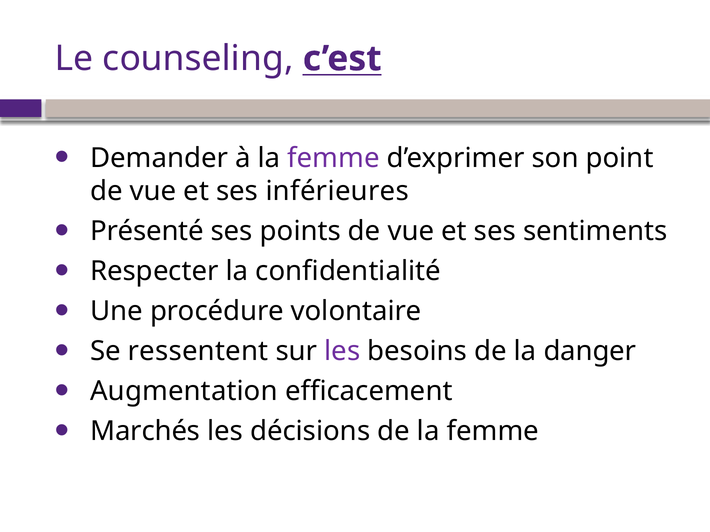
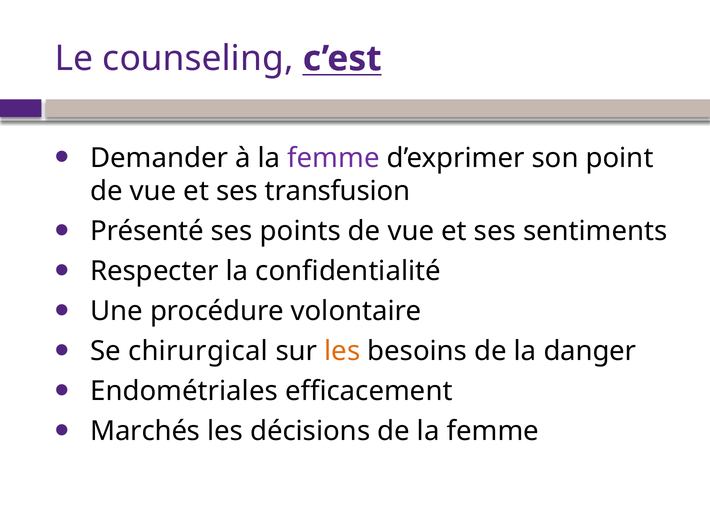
inférieures: inférieures -> transfusion (338, 191)
ressentent: ressentent -> chirurgical (198, 352)
les colour: purple -> orange (342, 352)
Augmentation: Augmentation -> Endométriales (184, 392)
